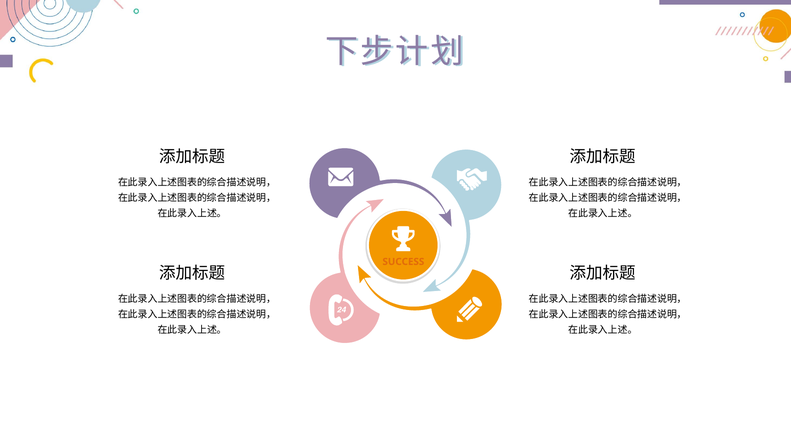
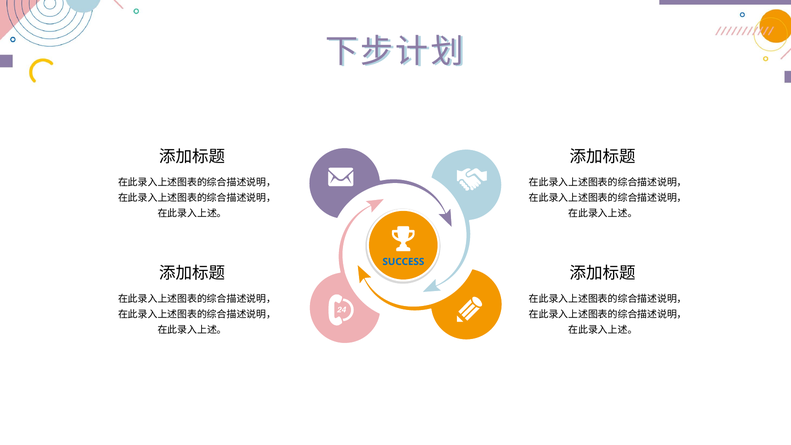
SUCCESS colour: orange -> blue (403, 262)
